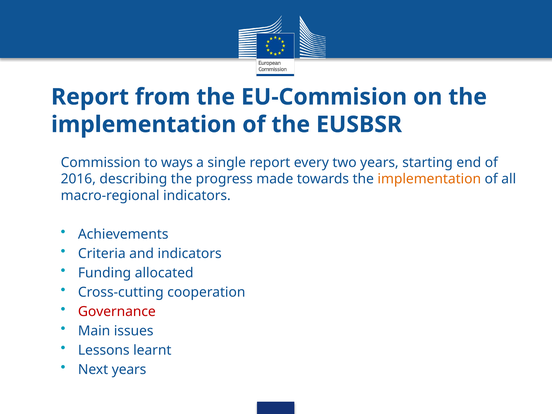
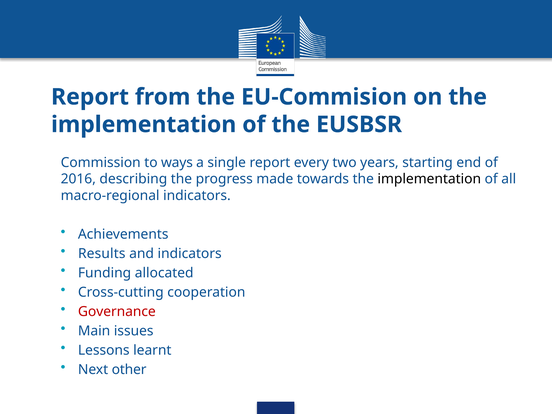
implementation colour: orange -> black (429, 179)
Criteria: Criteria -> Results (102, 254)
Next years: years -> other (129, 369)
